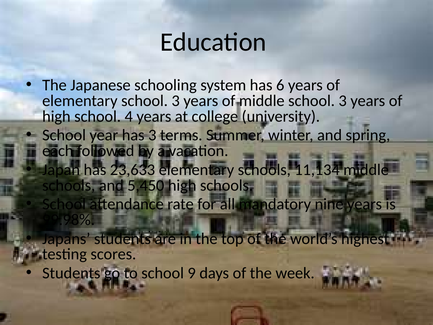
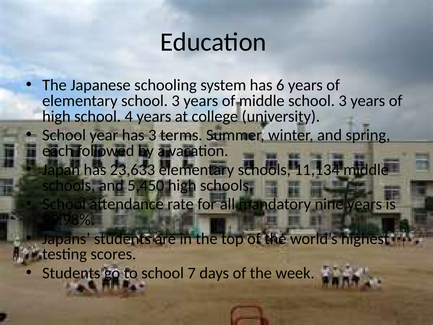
9: 9 -> 7 (192, 273)
